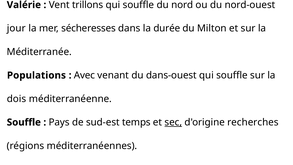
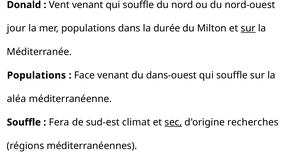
Valérie: Valérie -> Donald (24, 5)
Vent trillons: trillons -> venant (88, 5)
mer sécheresses: sécheresses -> populations (89, 28)
sur underline: none -> present (248, 28)
Avec: Avec -> Face (84, 75)
dois: dois -> aléa (17, 99)
Pays: Pays -> Fera (59, 122)
temps: temps -> climat (136, 122)
